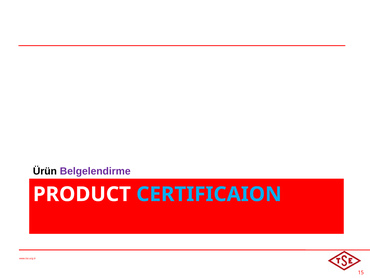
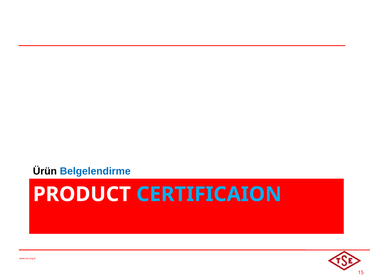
Belgelendirme colour: purple -> blue (95, 171)
